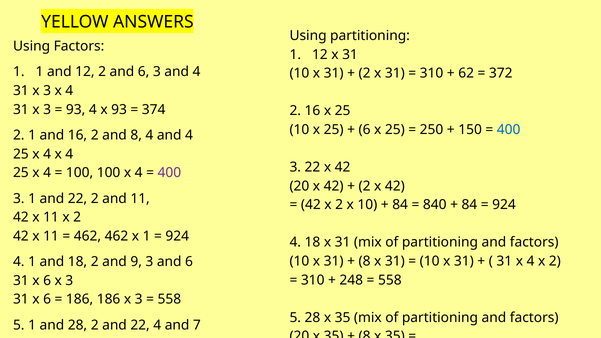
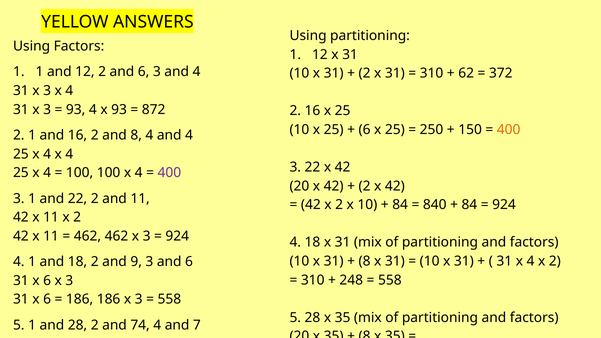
374: 374 -> 872 (154, 110)
400 colour: blue -> orange (509, 130)
462 x 1: 1 -> 3 (147, 236)
2 and 22: 22 -> 74 (140, 325)
